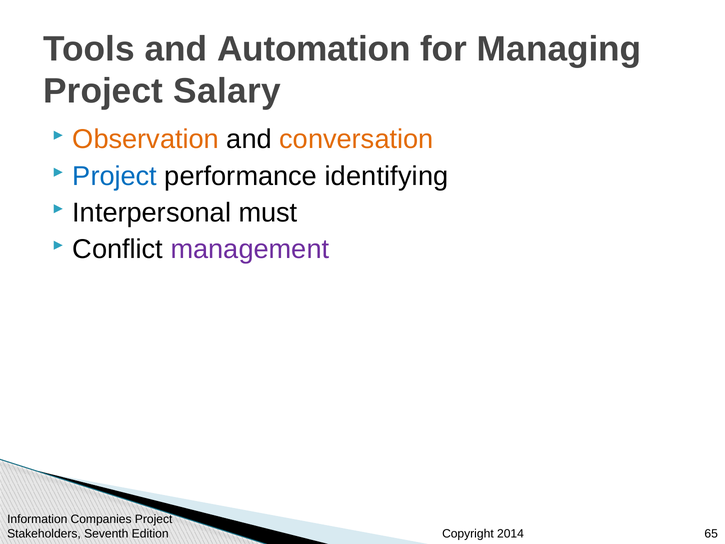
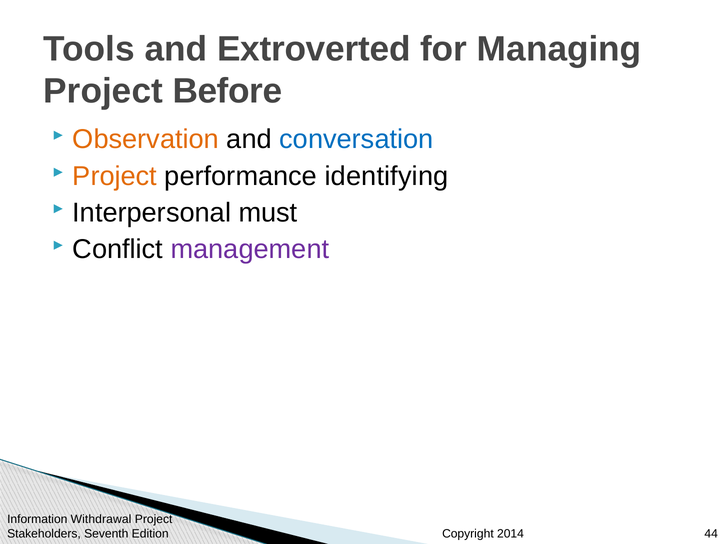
Automation: Automation -> Extroverted (314, 49)
Salary: Salary -> Before (227, 91)
conversation colour: orange -> blue (356, 139)
Project colour: blue -> orange (115, 176)
Companies: Companies -> Withdrawal (101, 519)
65: 65 -> 44 (711, 534)
